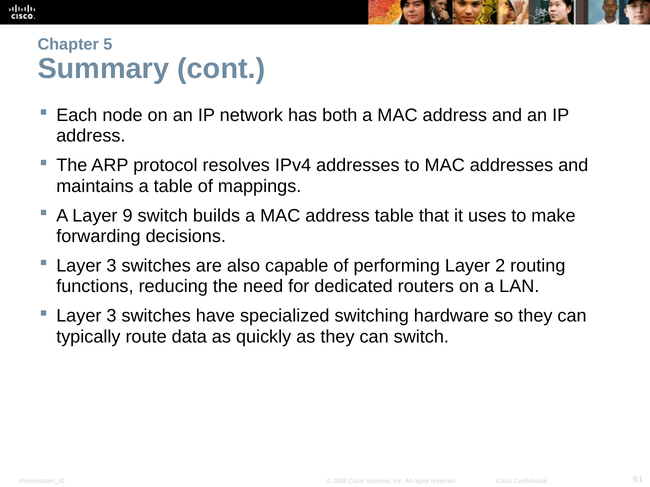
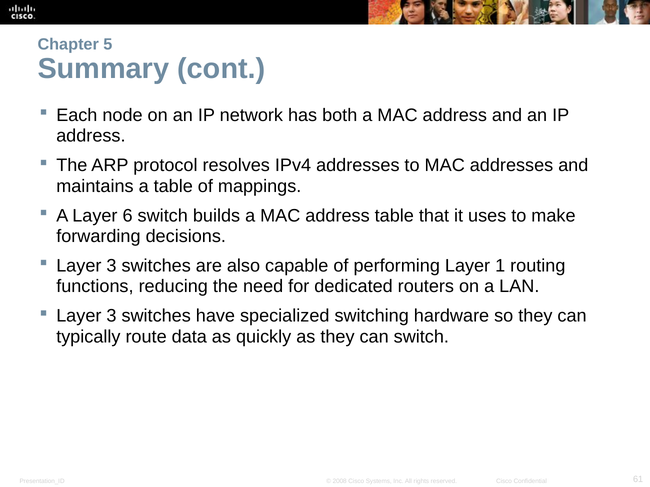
9: 9 -> 6 (128, 216)
2: 2 -> 1 (500, 266)
